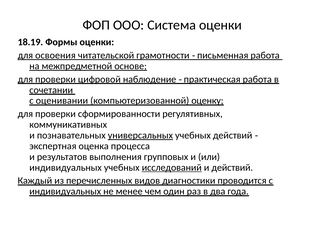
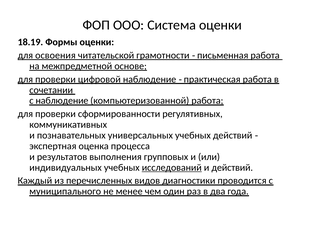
с оценивании: оценивании -> наблюдение (62, 101)
компьютеризованной оценку: оценку -> работа (207, 101)
универсальных underline: present -> none (140, 135)
индивидуальных: индивидуальных -> муниципального (65, 192)
